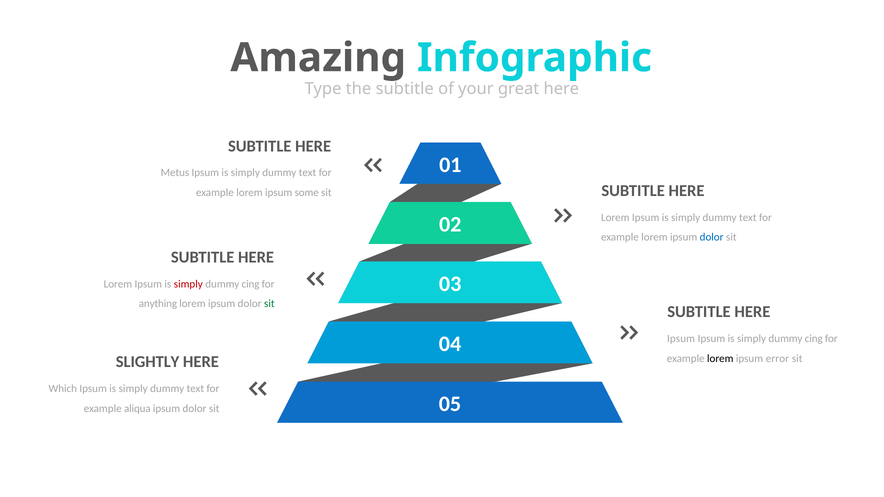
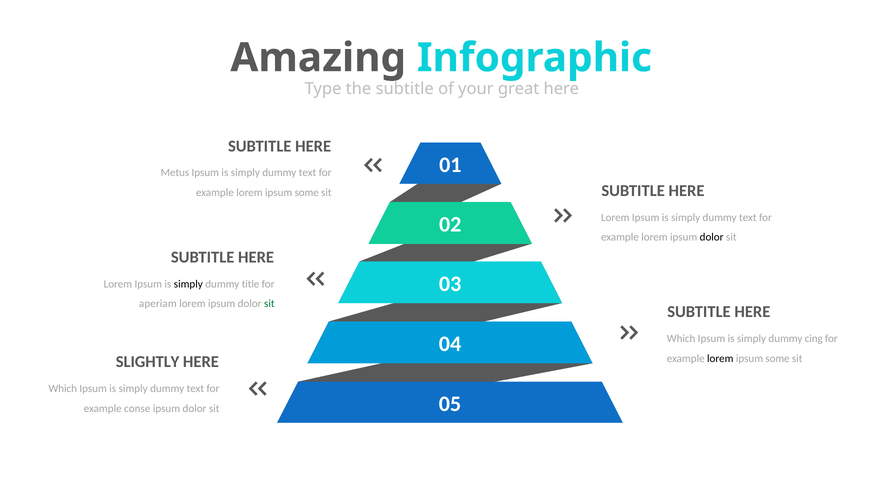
dolor colour: blue -> black (712, 237)
simply colour: red -> black (188, 284)
cing: cing -> title (251, 284)
anything: anything -> aperiam (158, 304)
Ipsum: Ipsum -> Which (681, 339)
error: error -> some (778, 359)
aliqua: aliqua -> conse (137, 409)
